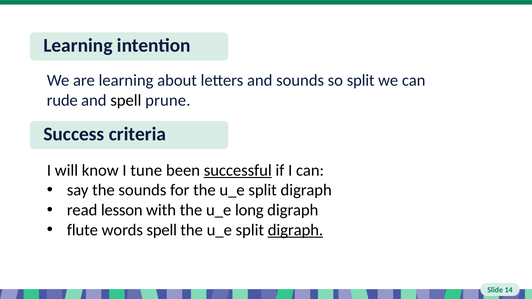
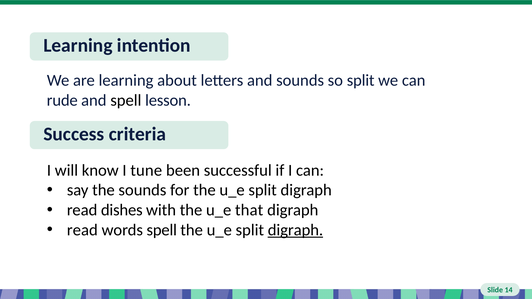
prune: prune -> lesson (168, 100)
successful underline: present -> none (238, 170)
lesson: lesson -> dishes (122, 210)
long: long -> that (249, 210)
flute: flute -> read (82, 230)
